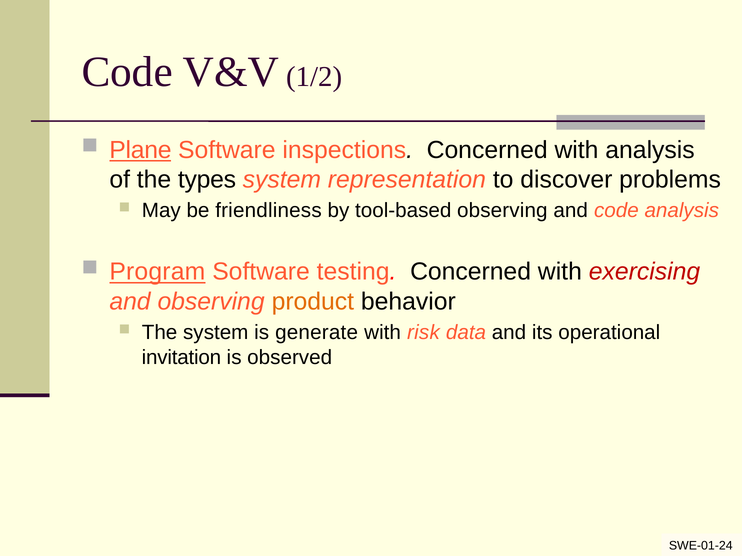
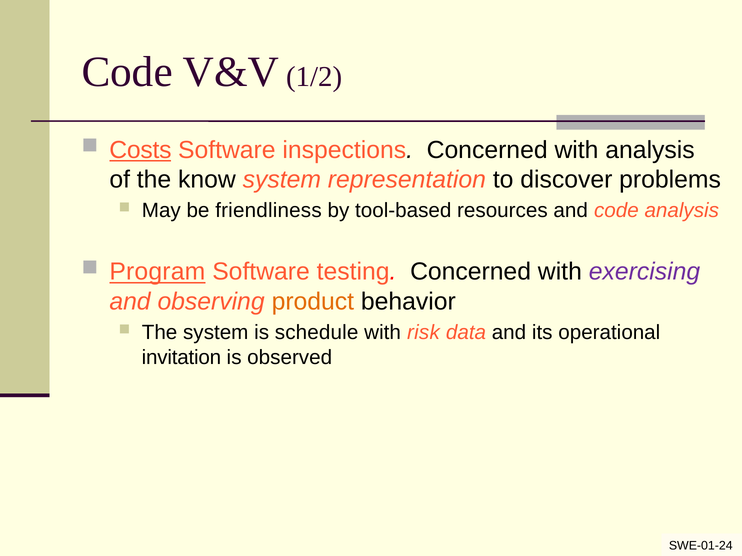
Plane: Plane -> Costs (140, 150)
types: types -> know (207, 180)
tool-based observing: observing -> resources (502, 211)
exercising colour: red -> purple (644, 272)
generate: generate -> schedule (317, 333)
